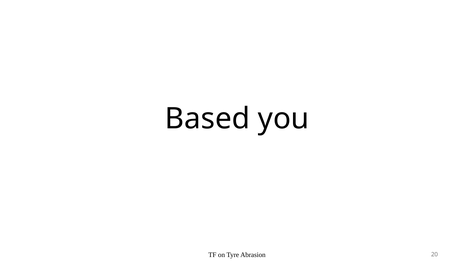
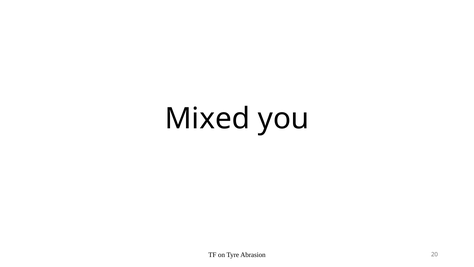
Based: Based -> Mixed (207, 118)
